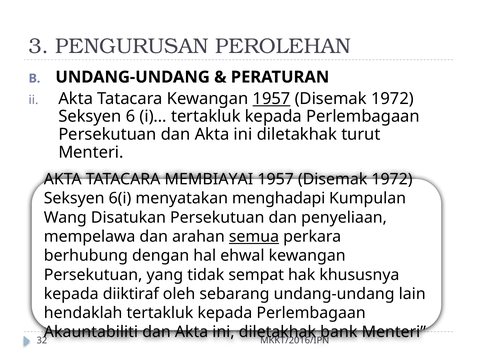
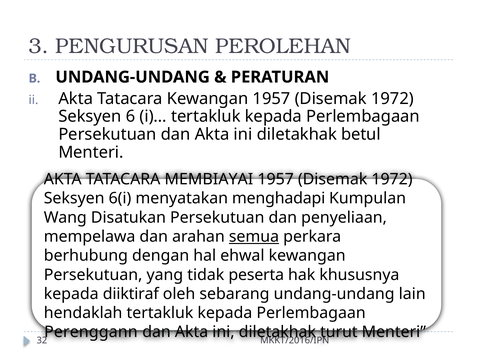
1957 underline: present -> none (271, 98)
turut: turut -> betul (361, 134)
sempat: sempat -> peserta (256, 275)
Akauntabiliti: Akauntabiliti -> Perenggann (91, 332)
bank: bank -> turut (339, 332)
